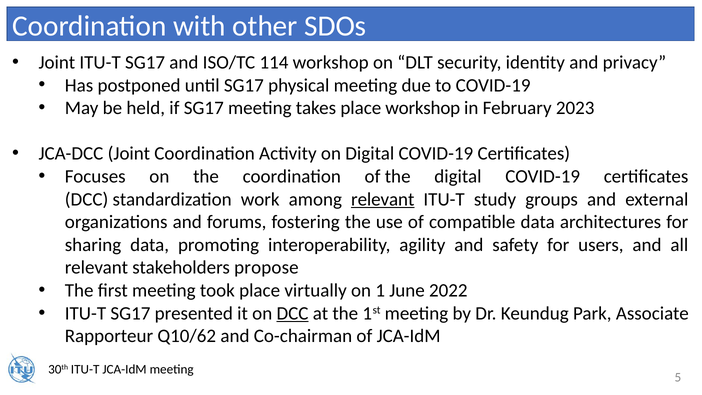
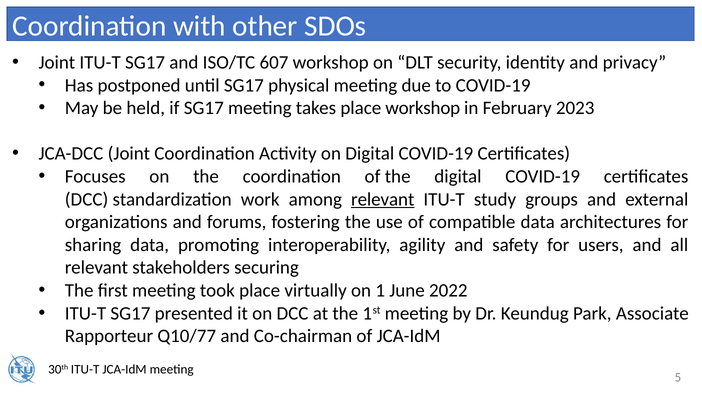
114: 114 -> 607 (274, 62)
propose: propose -> securing (267, 268)
DCC underline: present -> none (293, 313)
Q10/62: Q10/62 -> Q10/77 (187, 336)
